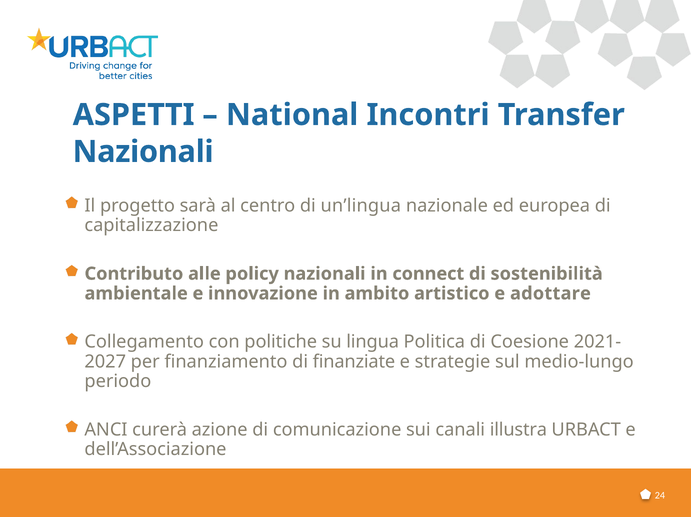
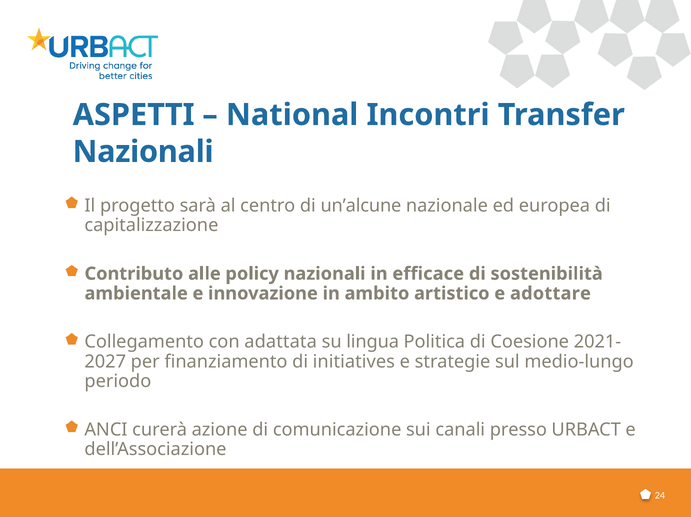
un’lingua: un’lingua -> un’alcune (361, 206)
connect: connect -> efficace (428, 274)
politiche: politiche -> adattata (281, 342)
finanziate: finanziate -> initiatives (354, 361)
illustra: illustra -> presso (518, 430)
